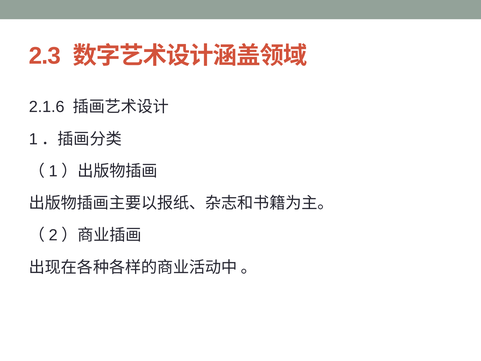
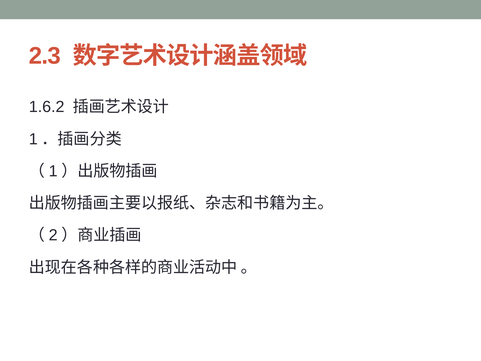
2.1.6: 2.1.6 -> 1.6.2 (47, 107)
